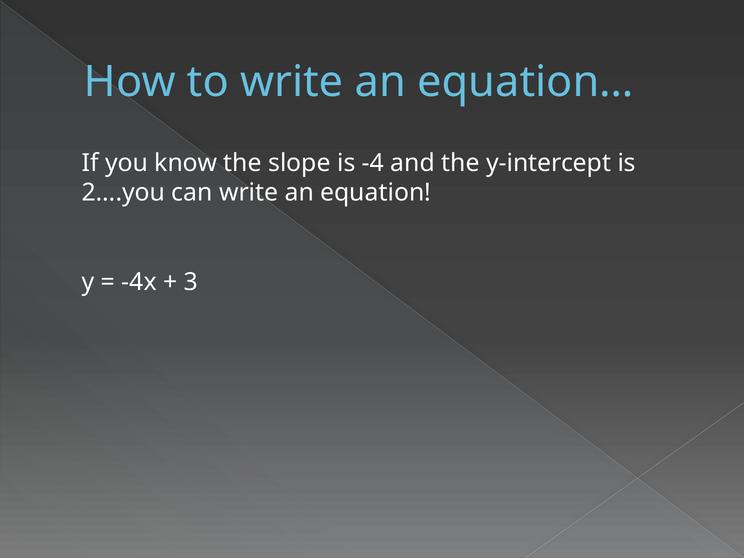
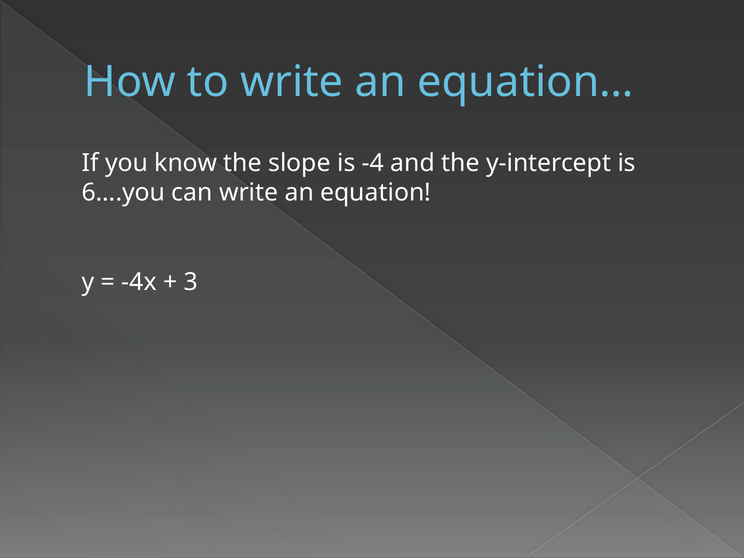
2….you: 2….you -> 6….you (123, 193)
